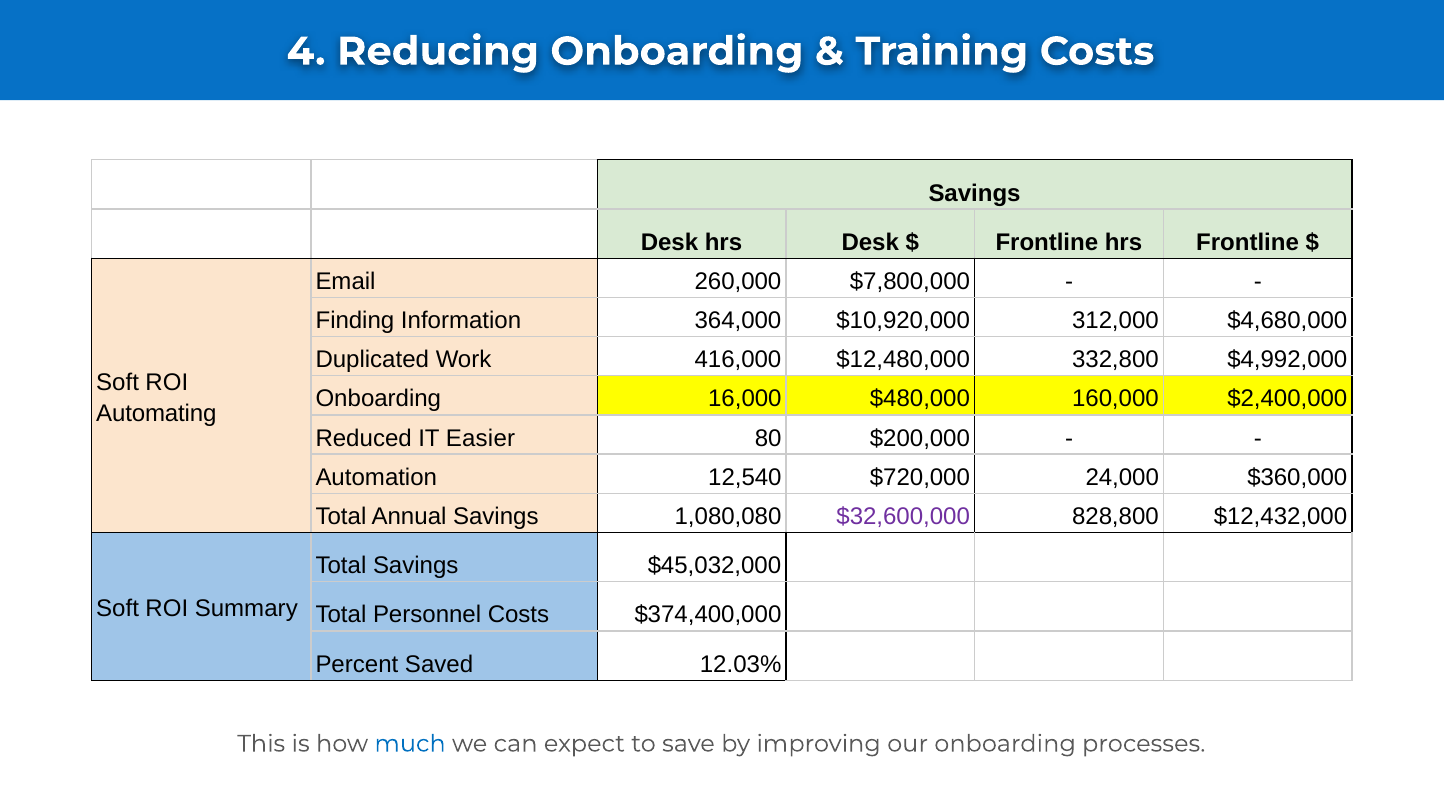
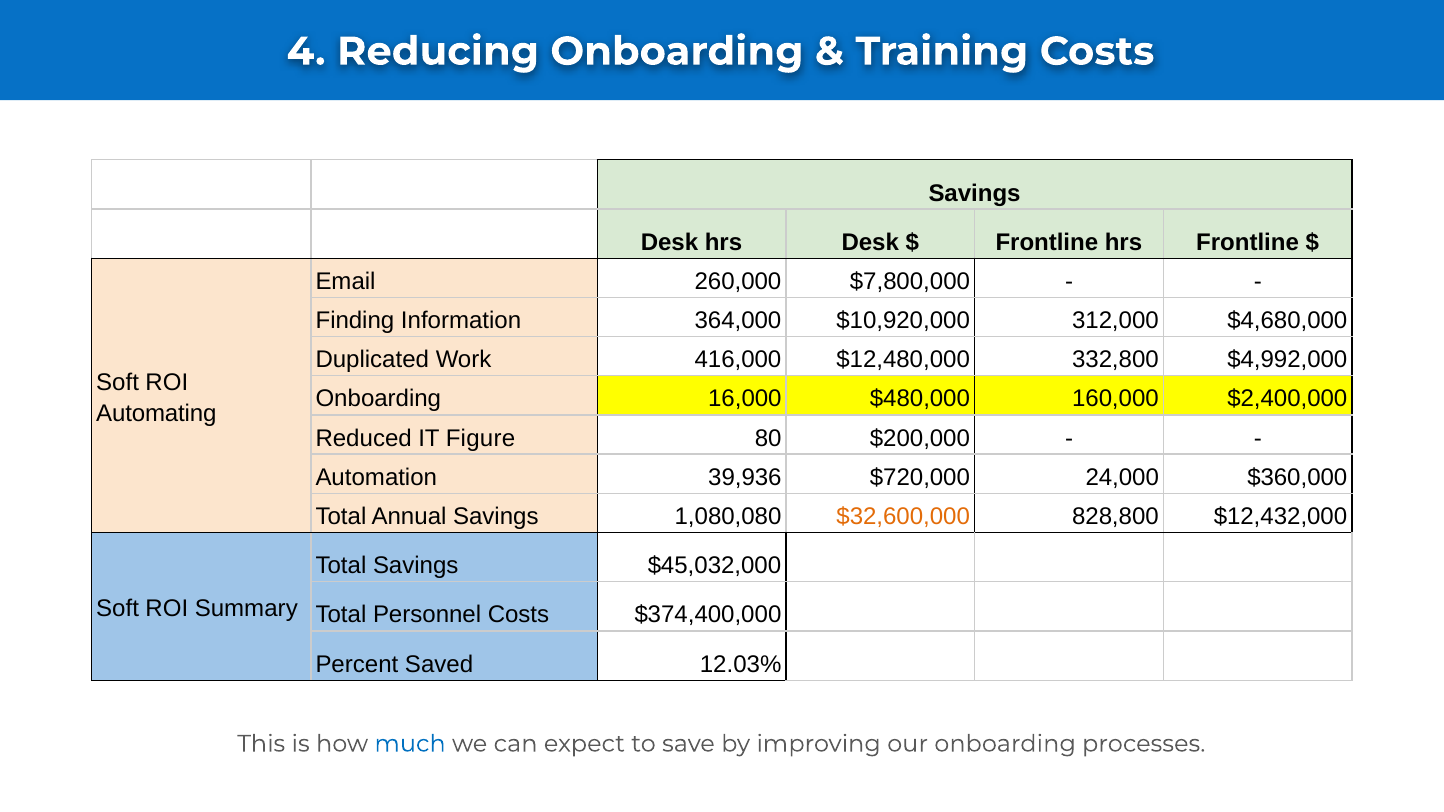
Easier: Easier -> Figure (480, 438)
12,540: 12,540 -> 39,936 (745, 478)
$32,600,000 colour: purple -> orange (903, 517)
